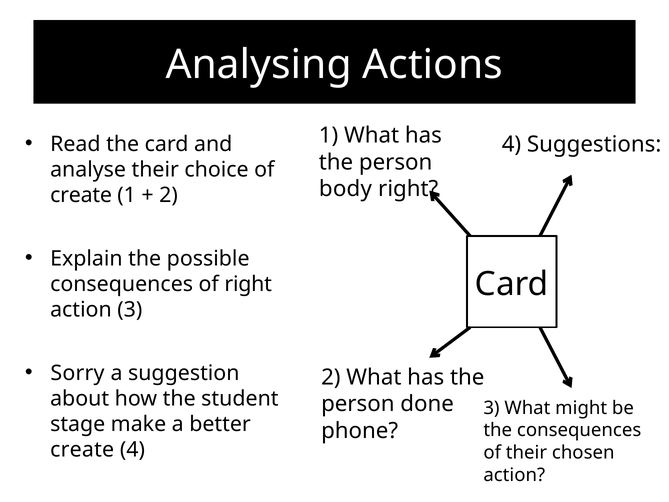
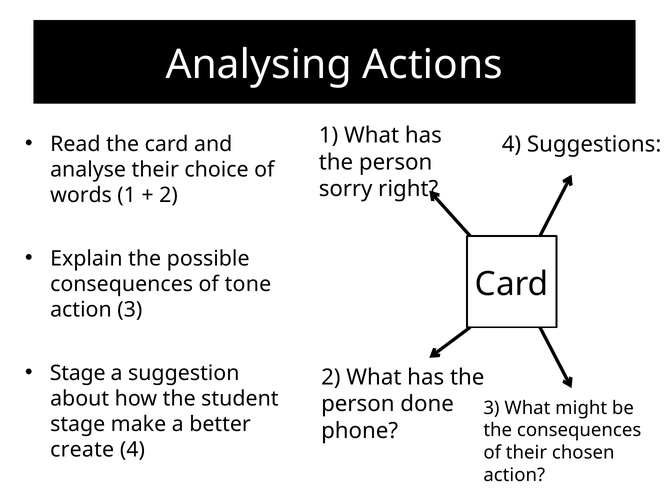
body: body -> sorry (346, 189)
create: create -> words (81, 195)
of right: right -> tone (248, 284)
Sorry: Sorry -> Stage (78, 373)
